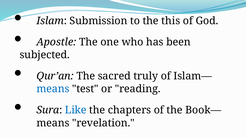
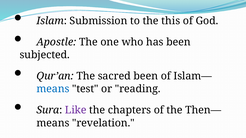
sacred truly: truly -> been (146, 76)
Like colour: blue -> purple (76, 110)
Book—: Book— -> Then— (203, 110)
